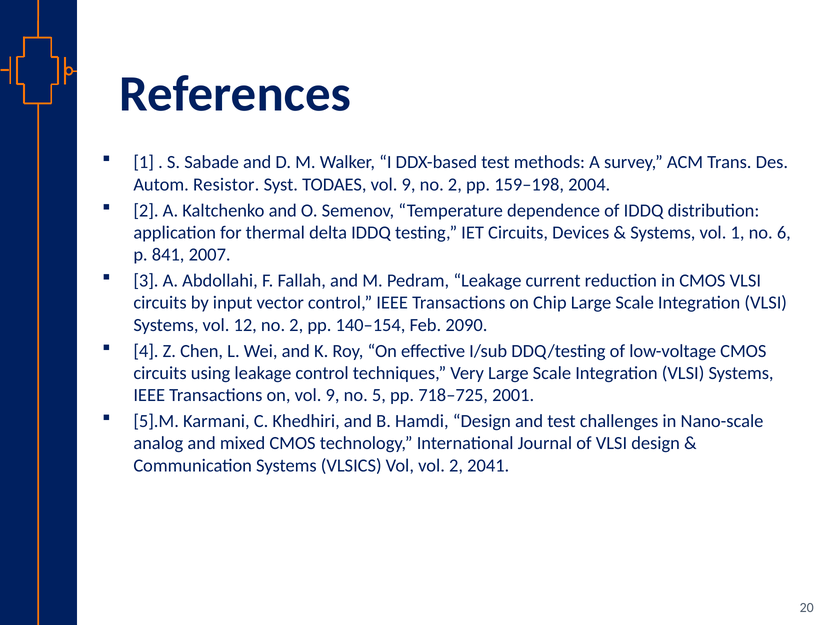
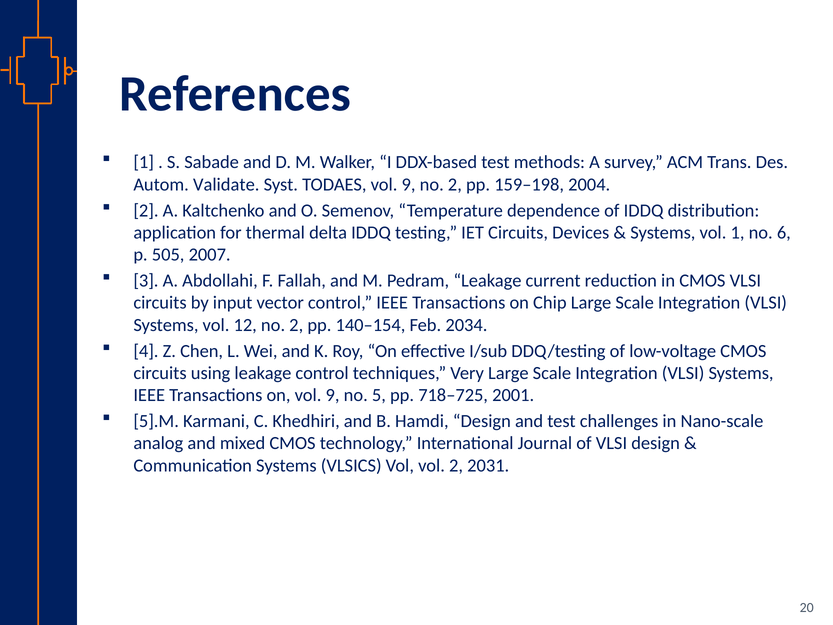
Resistor: Resistor -> Validate (226, 184)
841: 841 -> 505 (168, 255)
2090: 2090 -> 2034 (466, 325)
2041: 2041 -> 2031 (488, 465)
